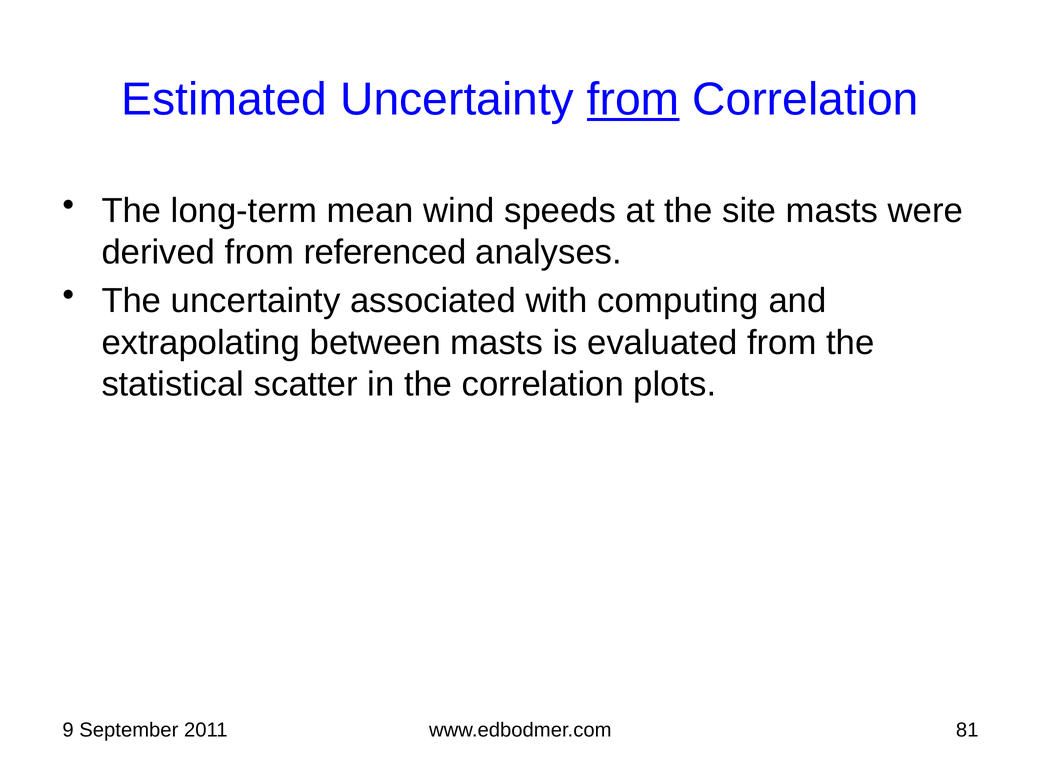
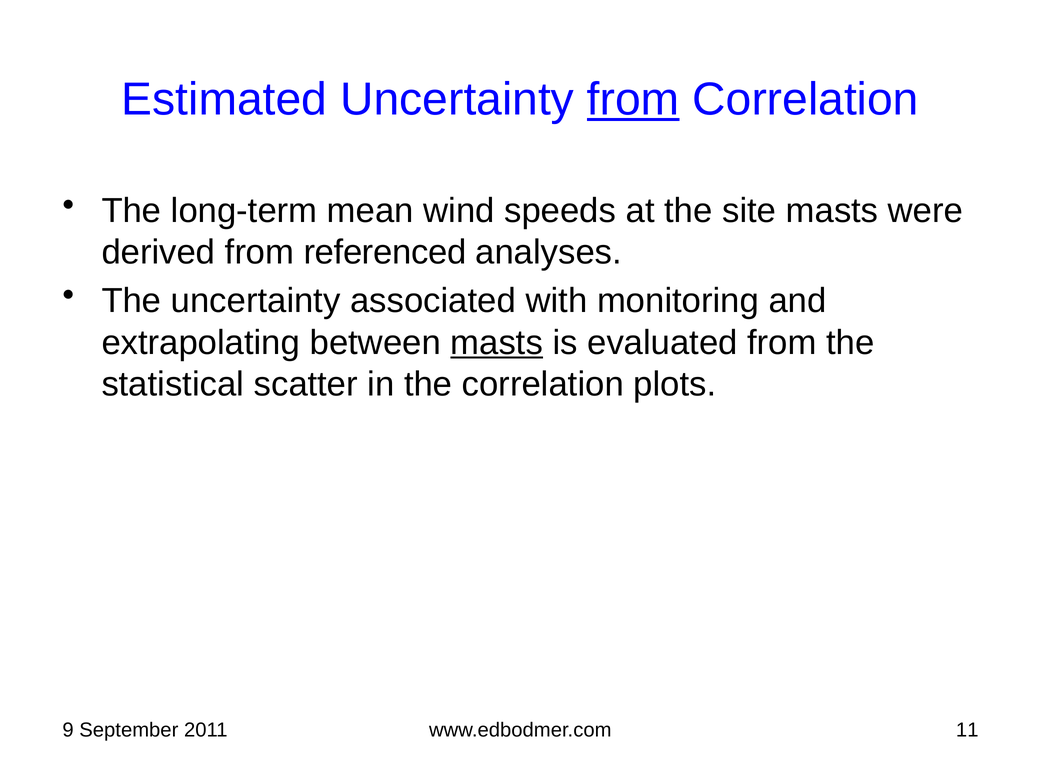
computing: computing -> monitoring (678, 301)
masts underline: none -> present (497, 342)
81: 81 -> 11 (967, 730)
